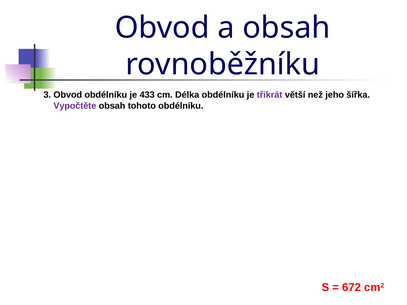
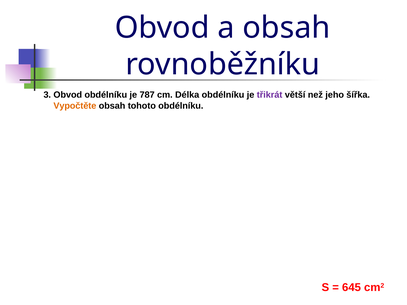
433: 433 -> 787 (147, 95)
Vypočtěte colour: purple -> orange (75, 106)
672: 672 -> 645 (351, 288)
